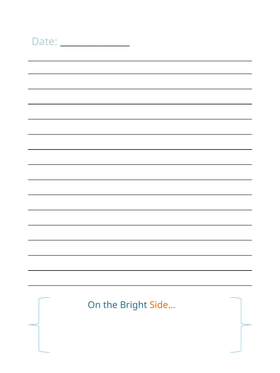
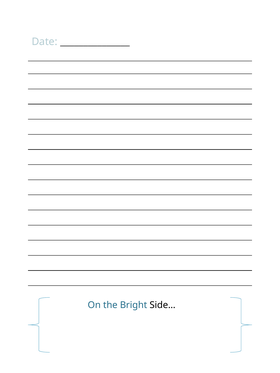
Side… colour: orange -> black (163, 305)
